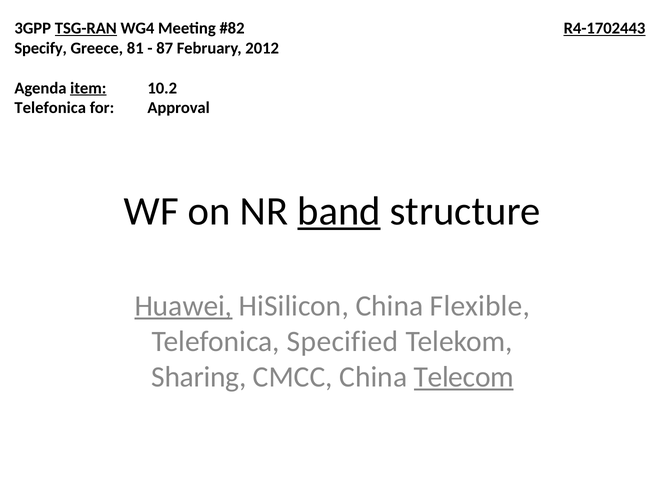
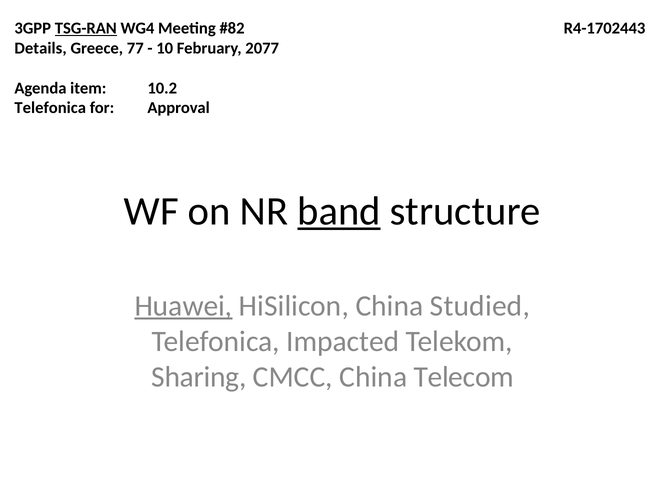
R4-1702443 underline: present -> none (604, 28)
Specify: Specify -> Details (41, 48)
81: 81 -> 77 (135, 48)
87: 87 -> 10 (165, 48)
2012: 2012 -> 2077 (262, 48)
item underline: present -> none (88, 88)
Flexible: Flexible -> Studied (480, 306)
Specified: Specified -> Impacted (343, 341)
Telecom underline: present -> none (464, 377)
